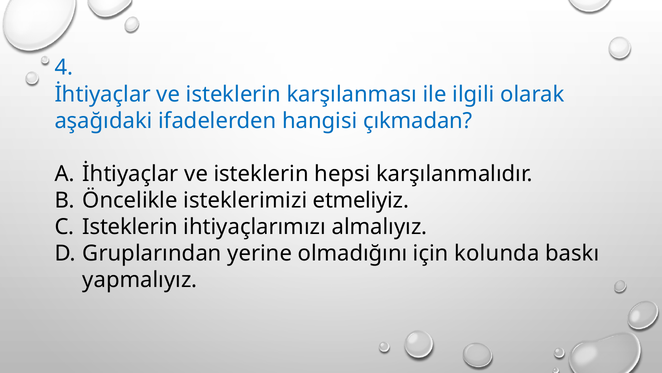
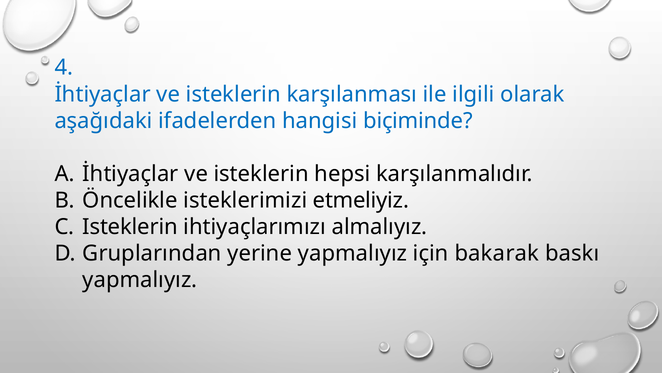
çıkmadan: çıkmadan -> biçiminde (418, 121)
yerine olmadığını: olmadığını -> yapmalıyız (352, 253)
kolunda: kolunda -> bakarak (497, 253)
